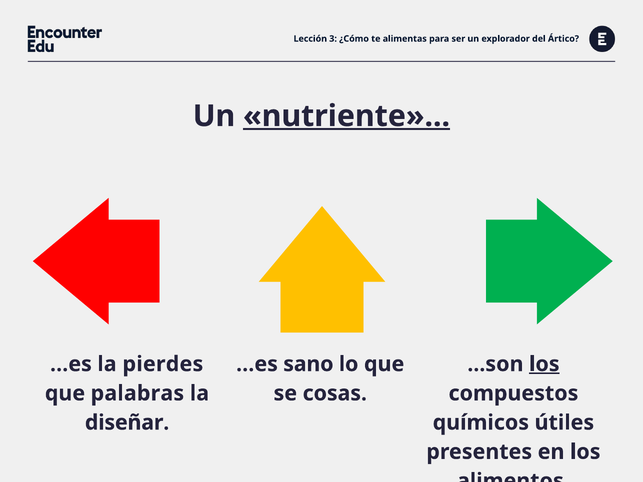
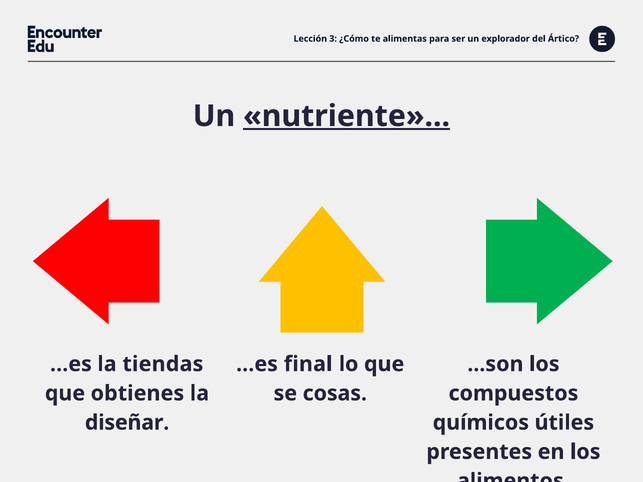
pierdes: pierdes -> tiendas (163, 364)
sano: sano -> final (308, 364)
los underline: present -> none (544, 364)
palabras: palabras -> obtienes (137, 394)
